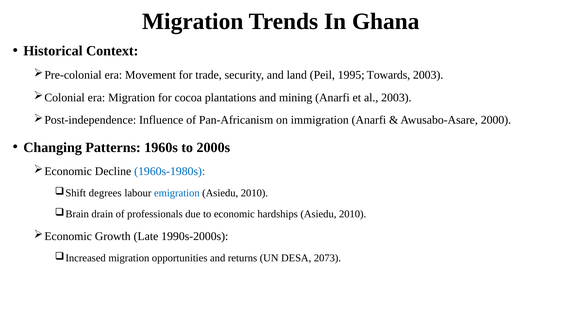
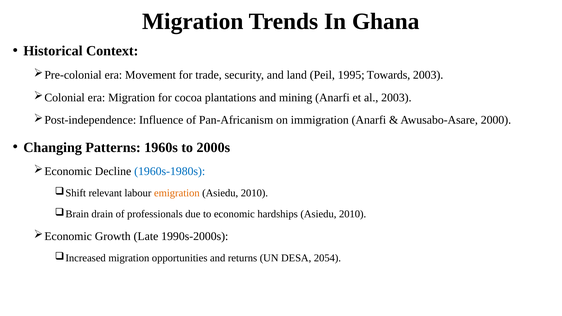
degrees: degrees -> relevant (105, 193)
emigration colour: blue -> orange (177, 193)
2073: 2073 -> 2054 (327, 258)
